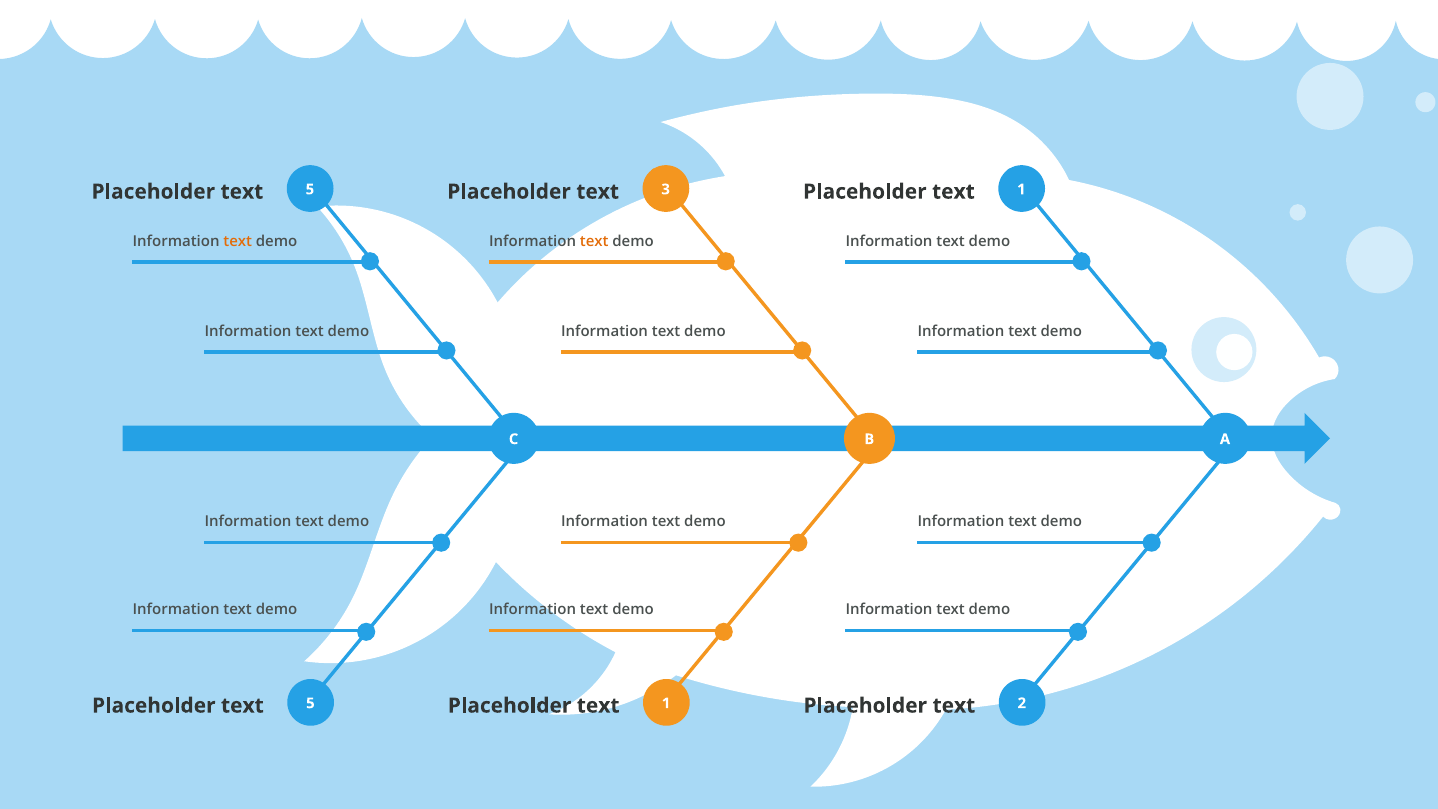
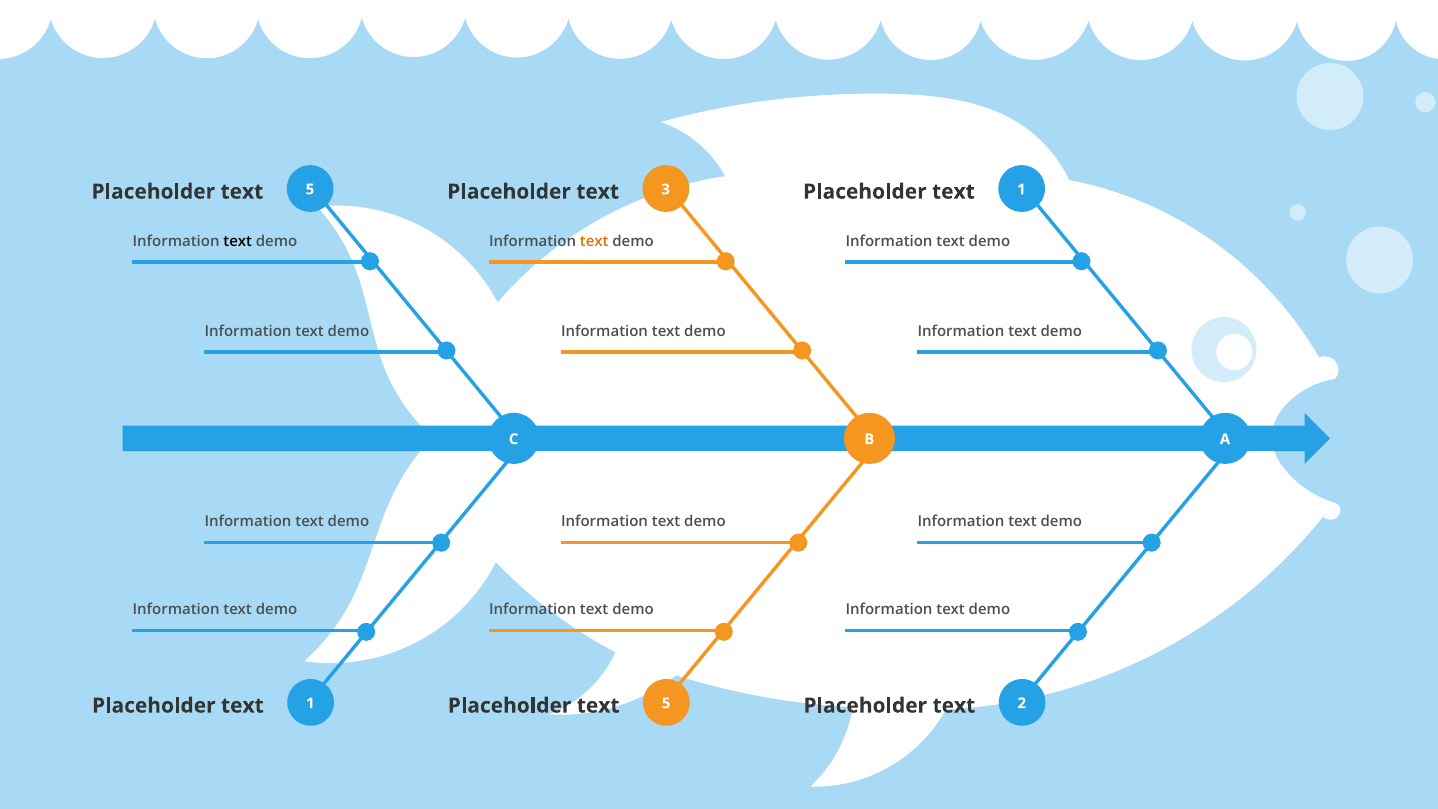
text colour: orange -> black (238, 242)
5: 5 -> 1 (310, 703)
1: 1 -> 5 (666, 703)
